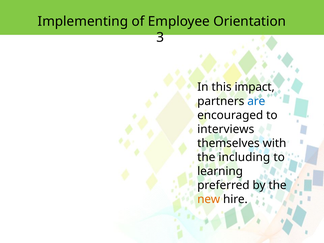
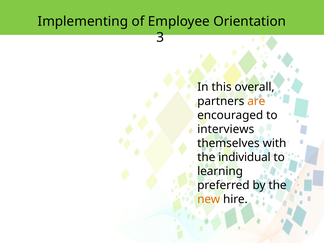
impact: impact -> overall (255, 87)
are colour: blue -> orange (256, 101)
including: including -> individual (244, 157)
